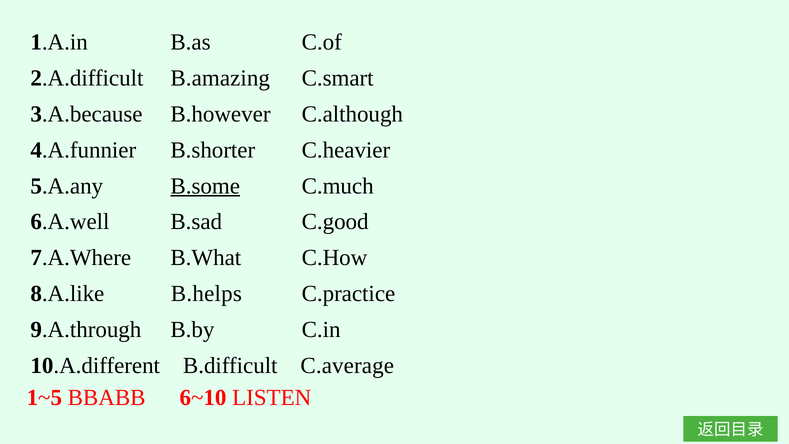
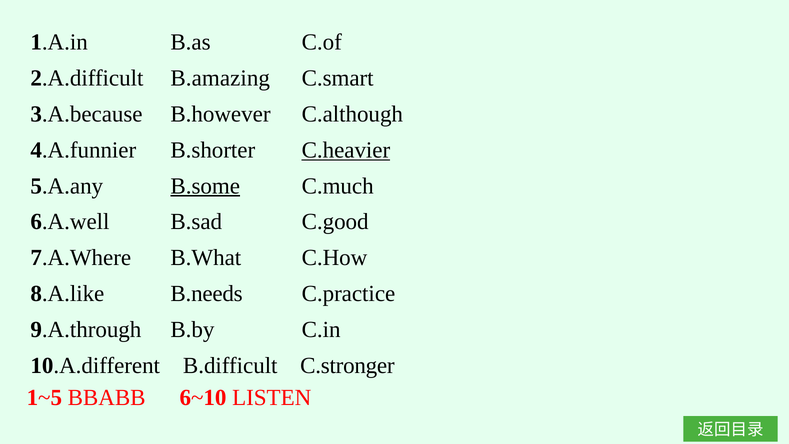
C.heavier underline: none -> present (346, 150)
B.helps: B.helps -> B.needs (207, 294)
C.average: C.average -> C.stronger (347, 365)
